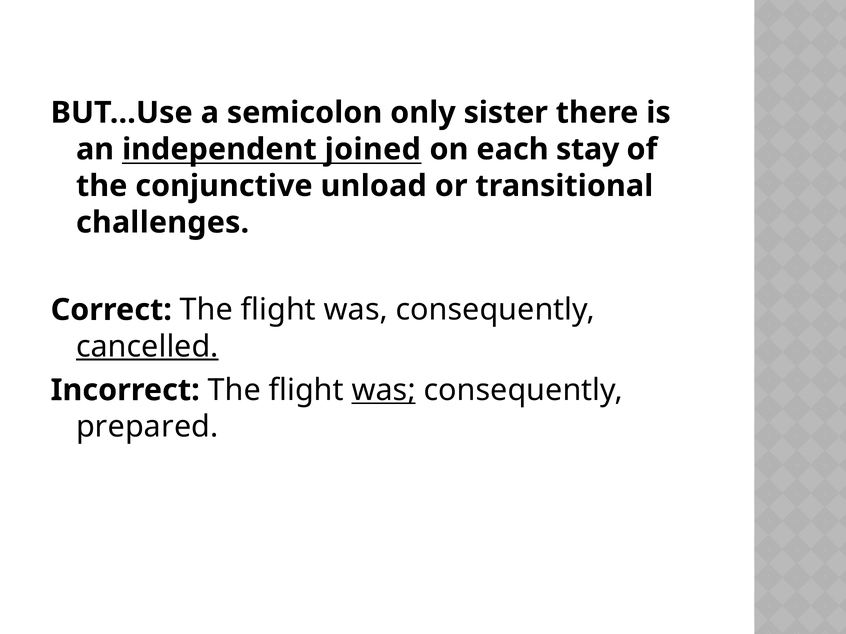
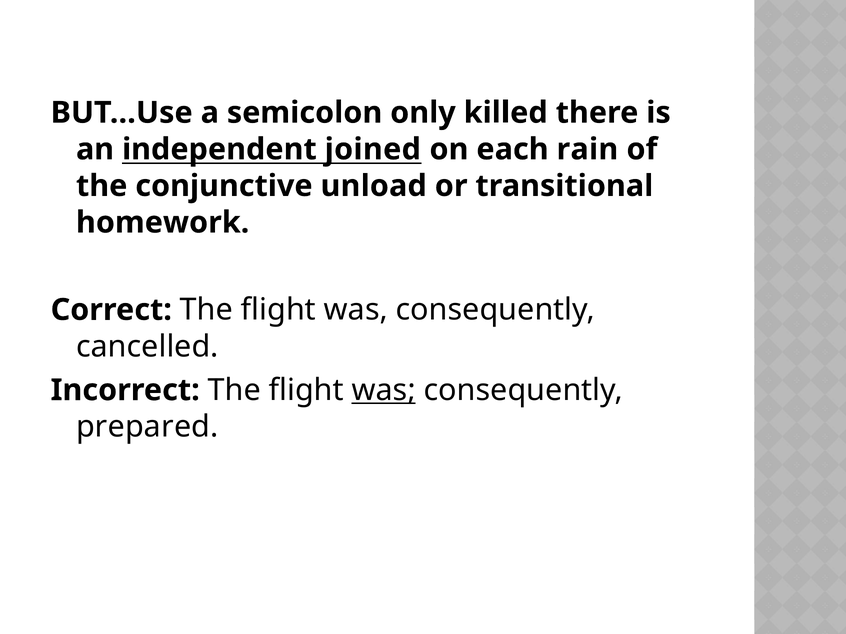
sister: sister -> killed (506, 113)
stay: stay -> rain (587, 149)
challenges: challenges -> homework (163, 223)
cancelled underline: present -> none (147, 347)
